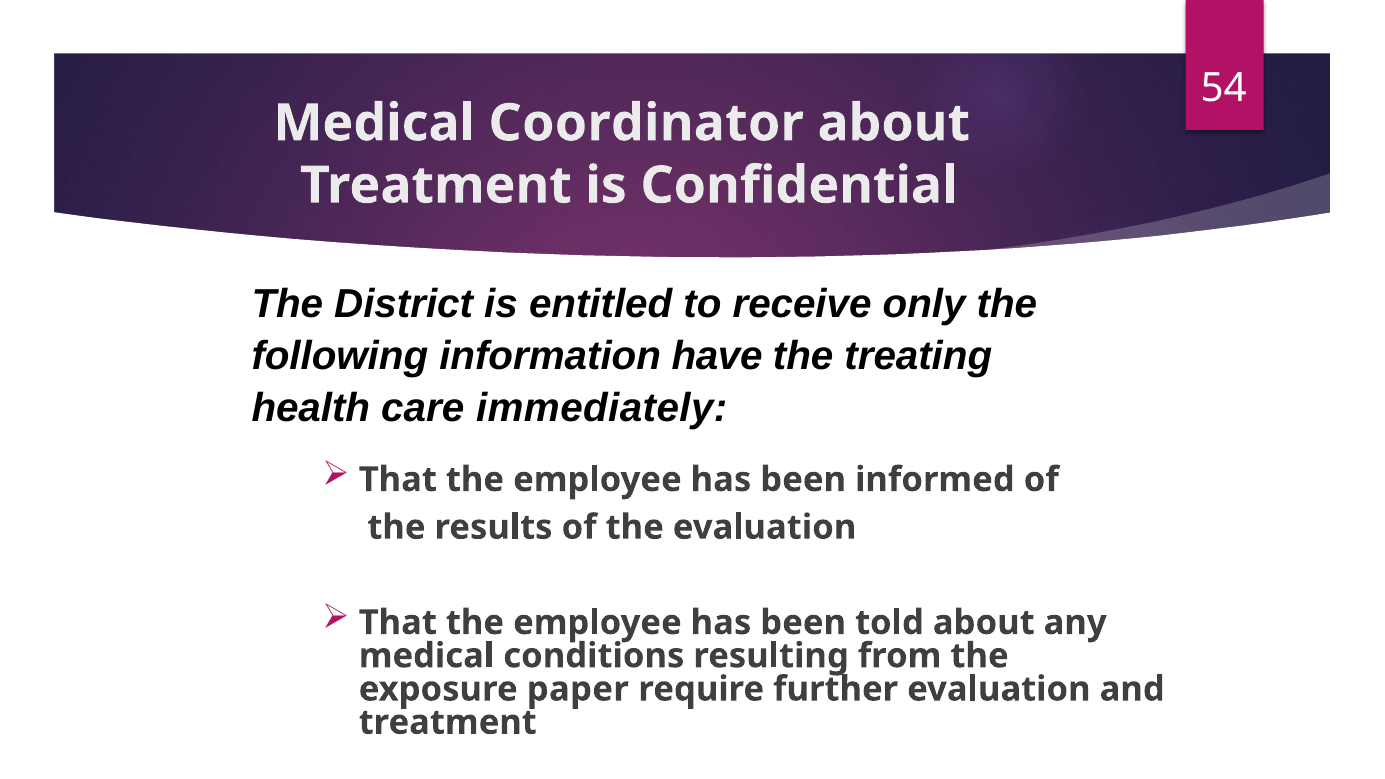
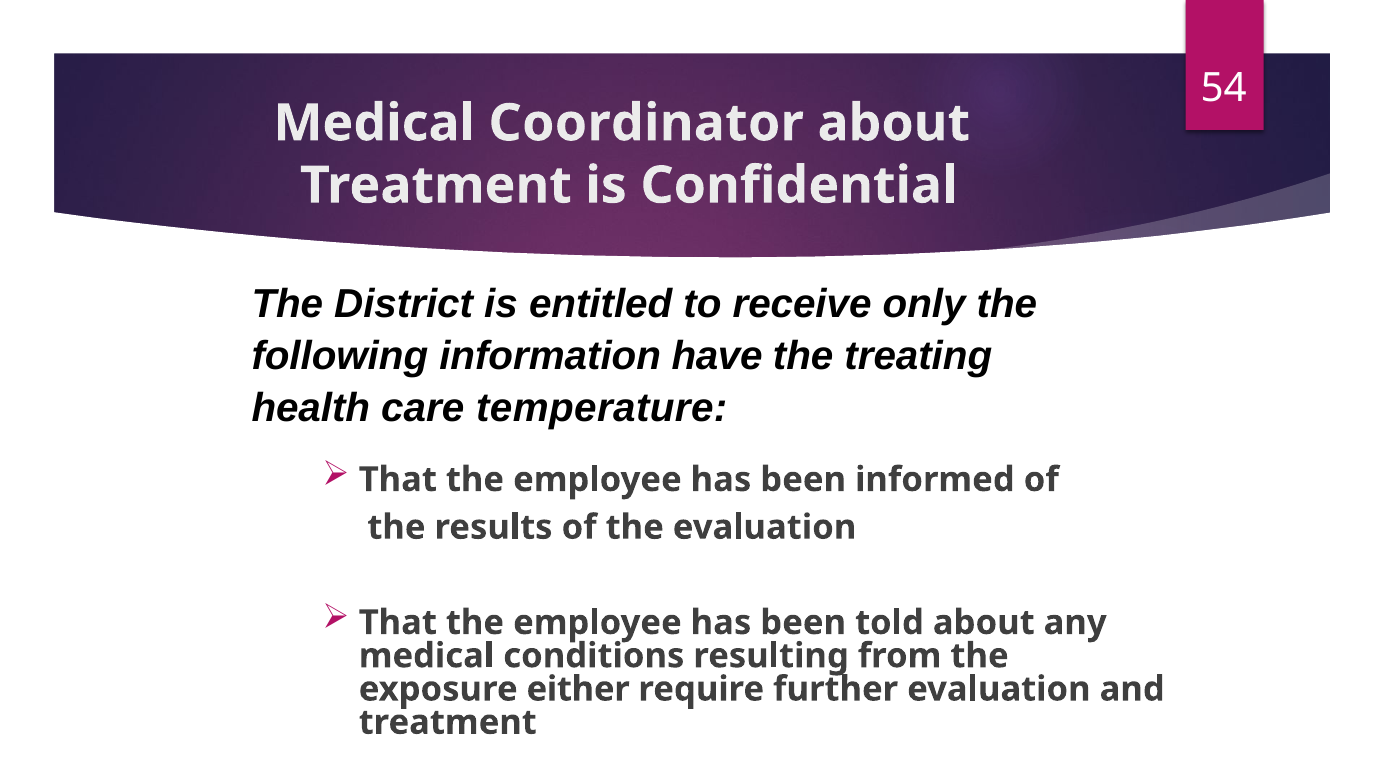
immediately: immediately -> temperature (602, 408)
paper: paper -> either (578, 689)
